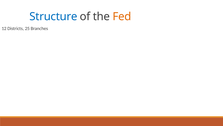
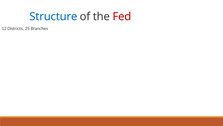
Fed colour: orange -> red (122, 16)
